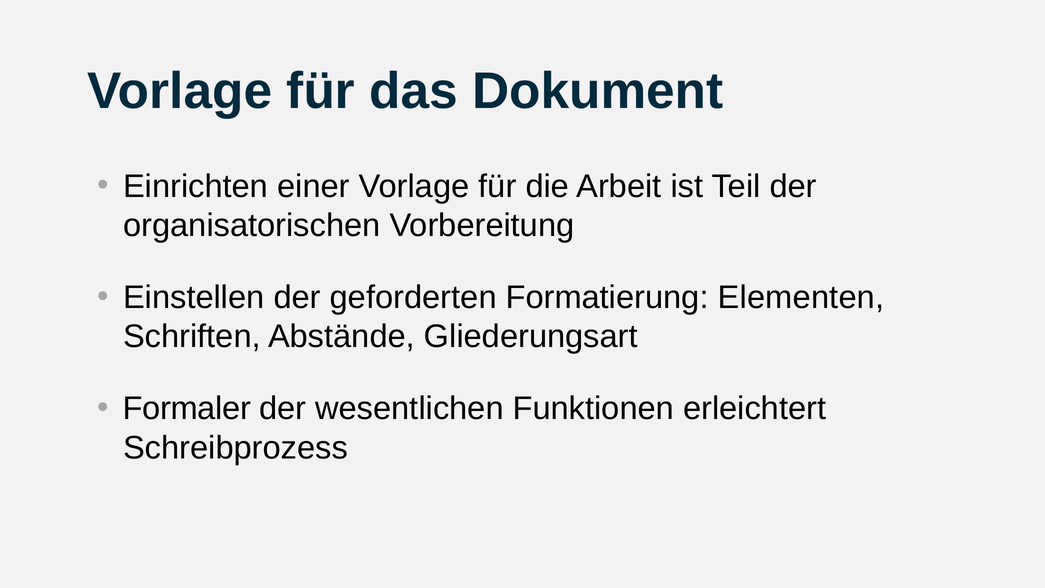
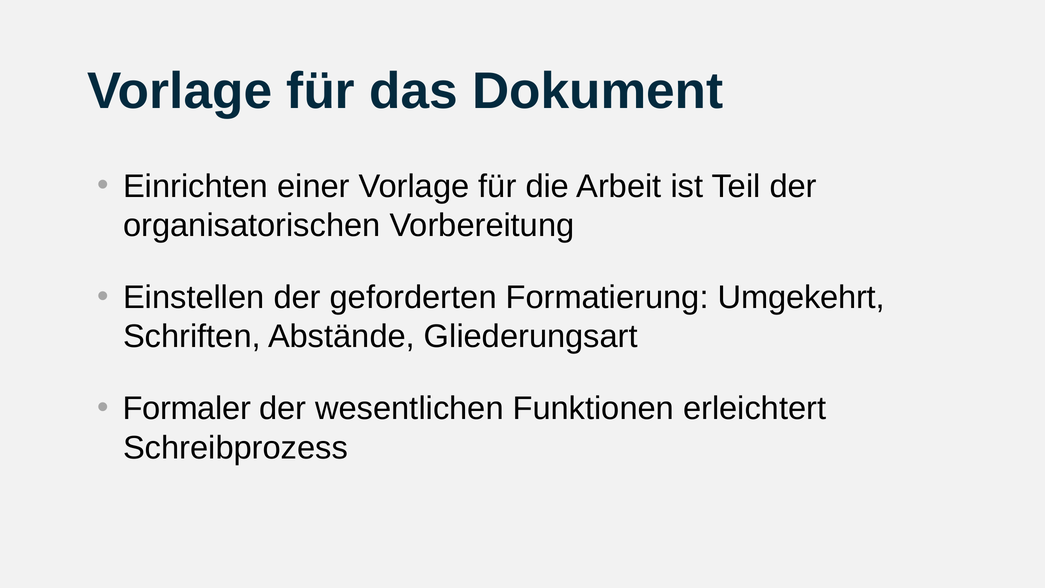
Elementen: Elementen -> Umgekehrt (801, 297)
